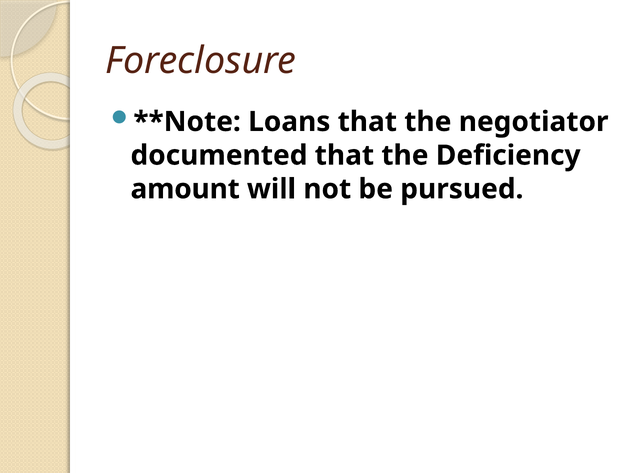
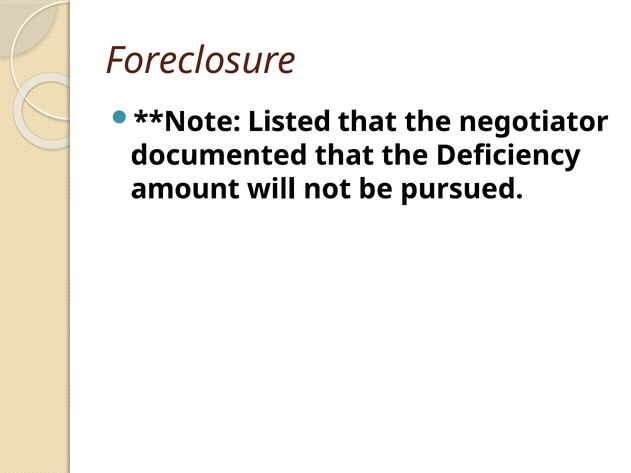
Loans: Loans -> Listed (289, 122)
